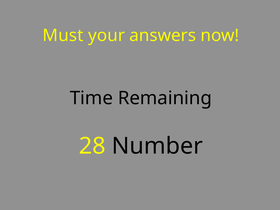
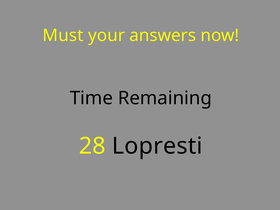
Number: Number -> Lopresti (157, 146)
